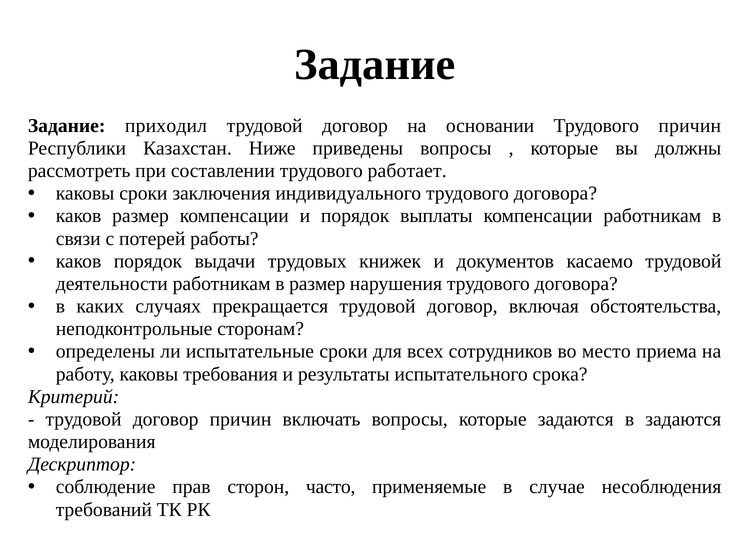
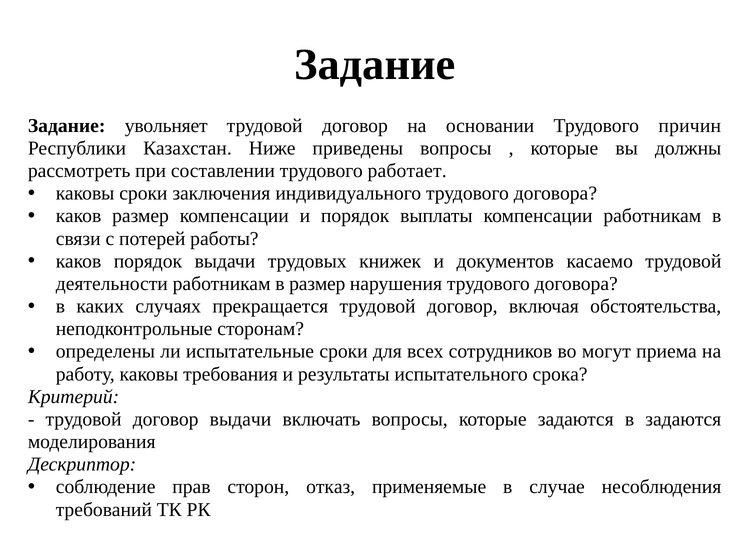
приходил: приходил -> увольняет (166, 126)
место: место -> могут (606, 351)
договор причин: причин -> выдачи (241, 419)
часто: часто -> отказ (331, 487)
